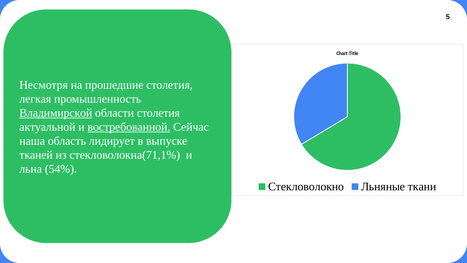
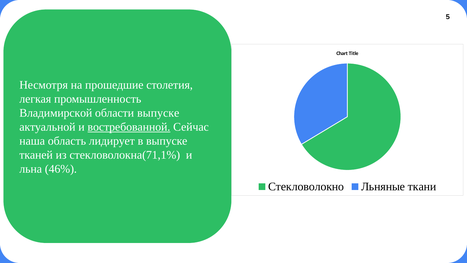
Владимирской underline: present -> none (56, 113)
области столетия: столетия -> выпуске (158, 113)
54%: 54% -> 46% (61, 169)
